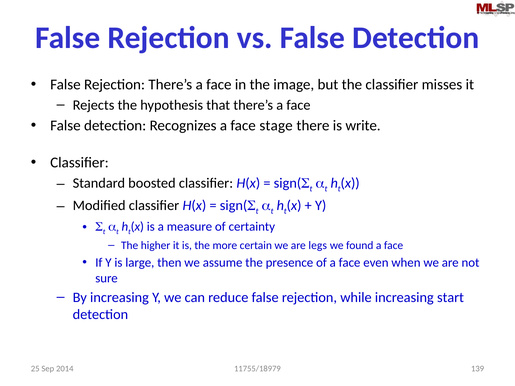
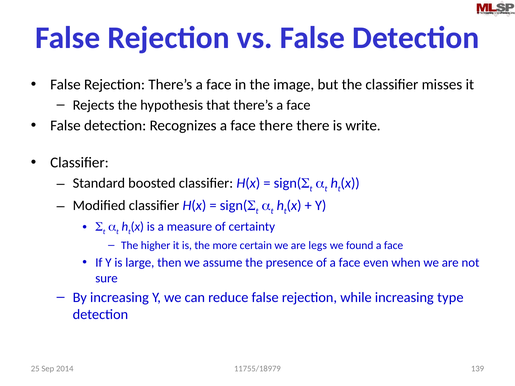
face stage: stage -> there (276, 126)
start: start -> type (450, 298)
